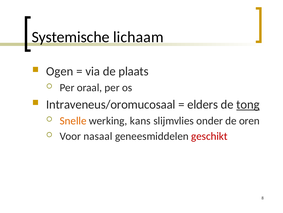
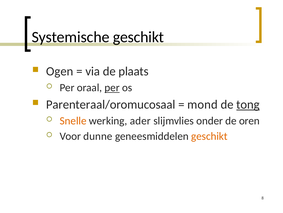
Systemische lichaam: lichaam -> geschikt (138, 37)
per underline: none -> present (112, 87)
Intraveneus/oromucosaal: Intraveneus/oromucosaal -> Parenteraal/oromucosaal (111, 104)
elders: elders -> mond (203, 104)
kans: kans -> ader (140, 120)
nasaal: nasaal -> dunne (98, 136)
geschikt colour: red -> orange (209, 136)
